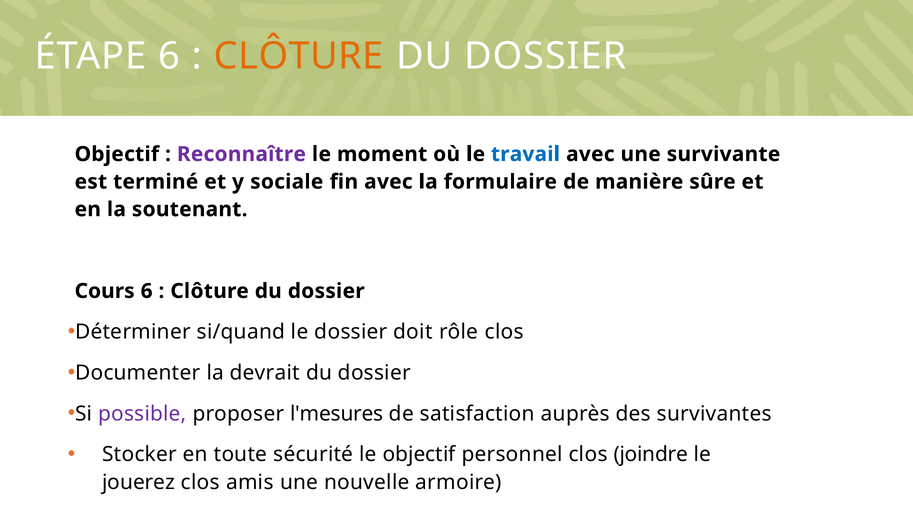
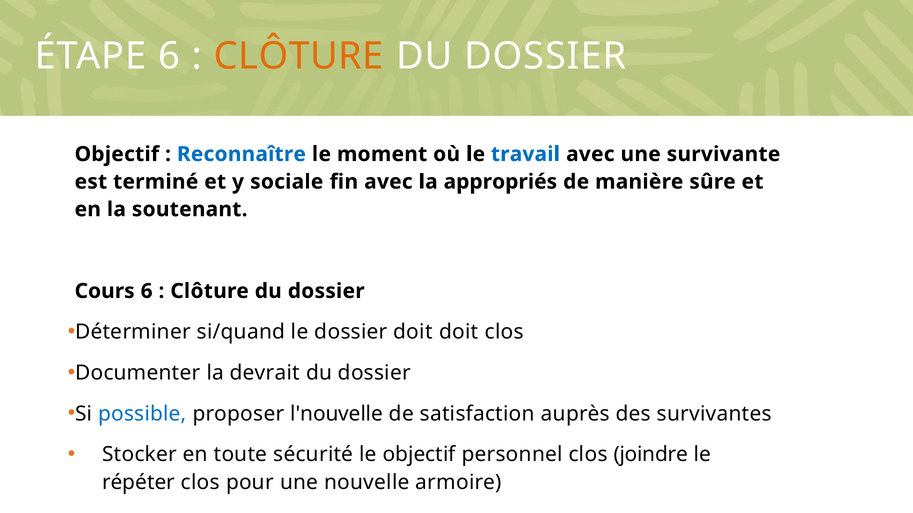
Reconnaître colour: purple -> blue (241, 154)
formulaire: formulaire -> appropriés (500, 182)
doit rôle: rôle -> doit (459, 332)
possible colour: purple -> blue (142, 414)
l'mesures: l'mesures -> l'nouvelle (337, 414)
jouerez: jouerez -> répéter (139, 483)
amis: amis -> pour (250, 483)
